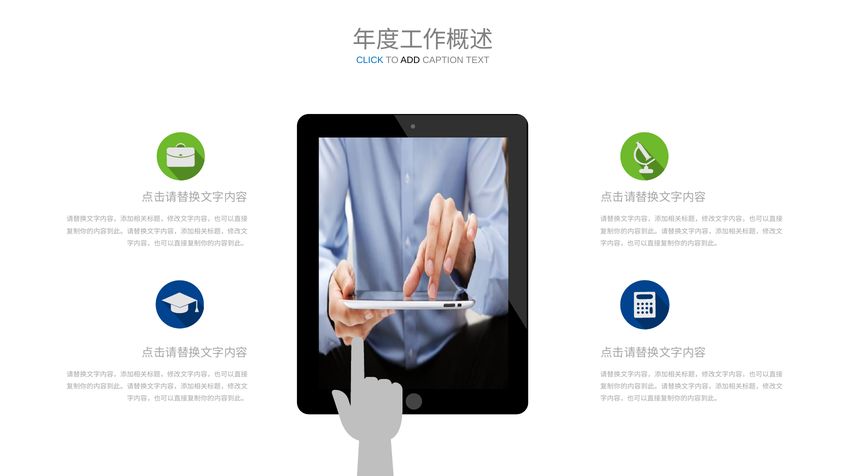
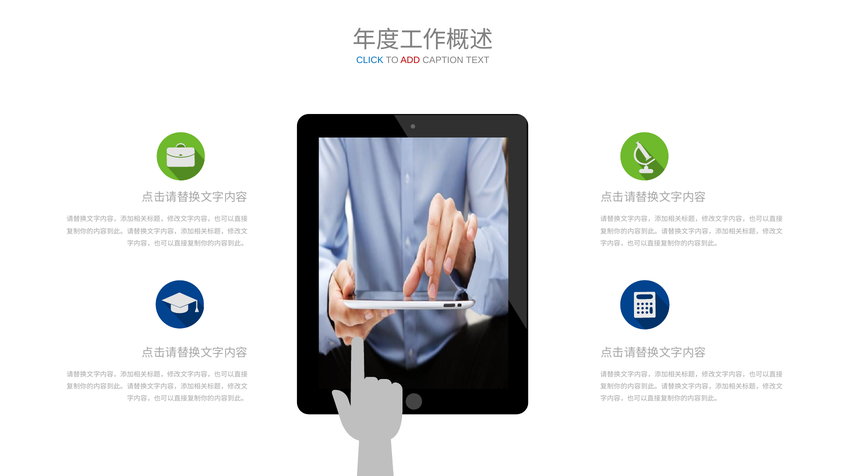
ADD colour: black -> red (410, 60)
